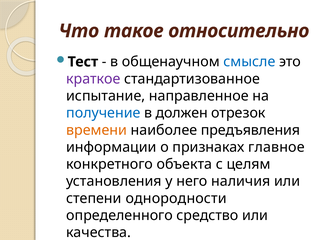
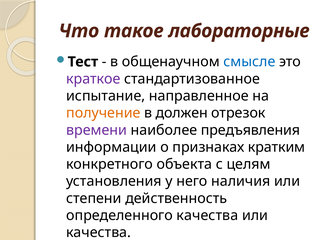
относительно: относительно -> лабораторные (239, 31)
получение colour: blue -> orange (103, 113)
времени colour: orange -> purple (97, 130)
главное: главное -> кратким (277, 147)
однородности: однородности -> действенность (176, 198)
определенного средство: средство -> качества (207, 215)
